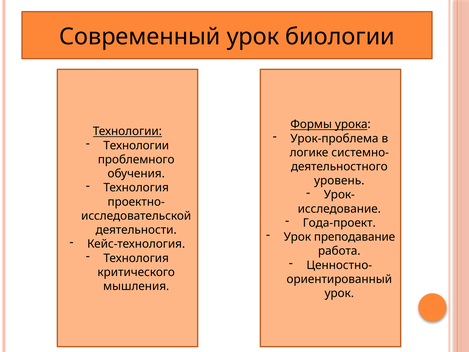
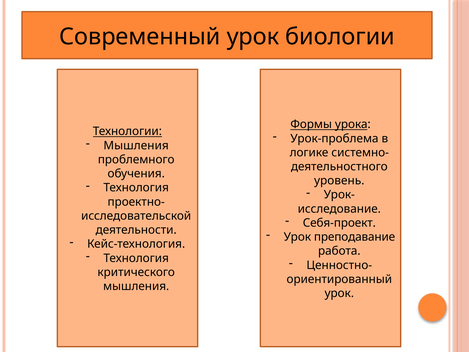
Технологии: Технологии -> Мышления (136, 145)
Года-проект: Года-проект -> Себя-проект (339, 223)
